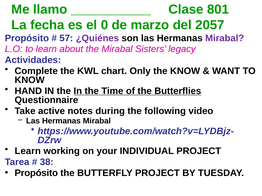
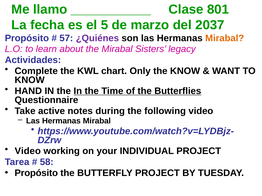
0: 0 -> 5 (104, 25)
2057: 2057 -> 2037 (210, 25)
Mirabal colour: purple -> orange (225, 38)
Learn: Learn -> Video (28, 151)
38: 38 -> 58 (47, 162)
